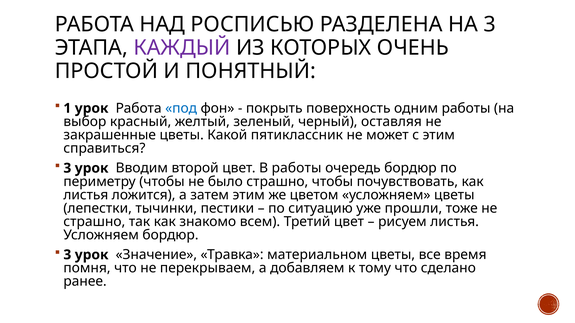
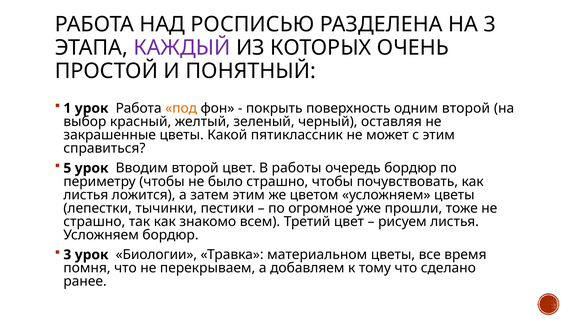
под colour: blue -> orange (181, 108)
одним работы: работы -> второй (466, 108)
3: 3 -> 5 (67, 168)
ситуацию: ситуацию -> огромное (321, 208)
Значение: Значение -> Биологии (156, 255)
